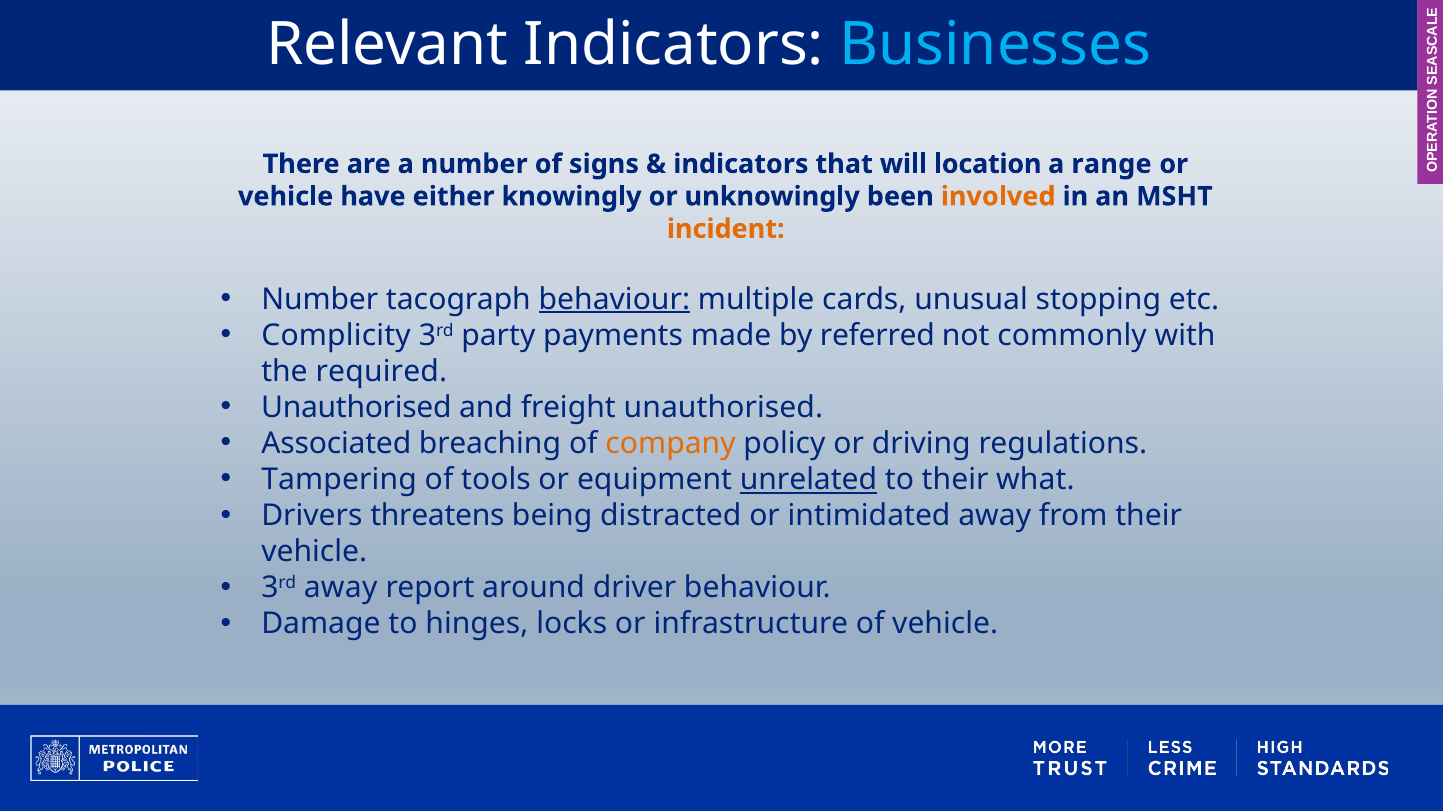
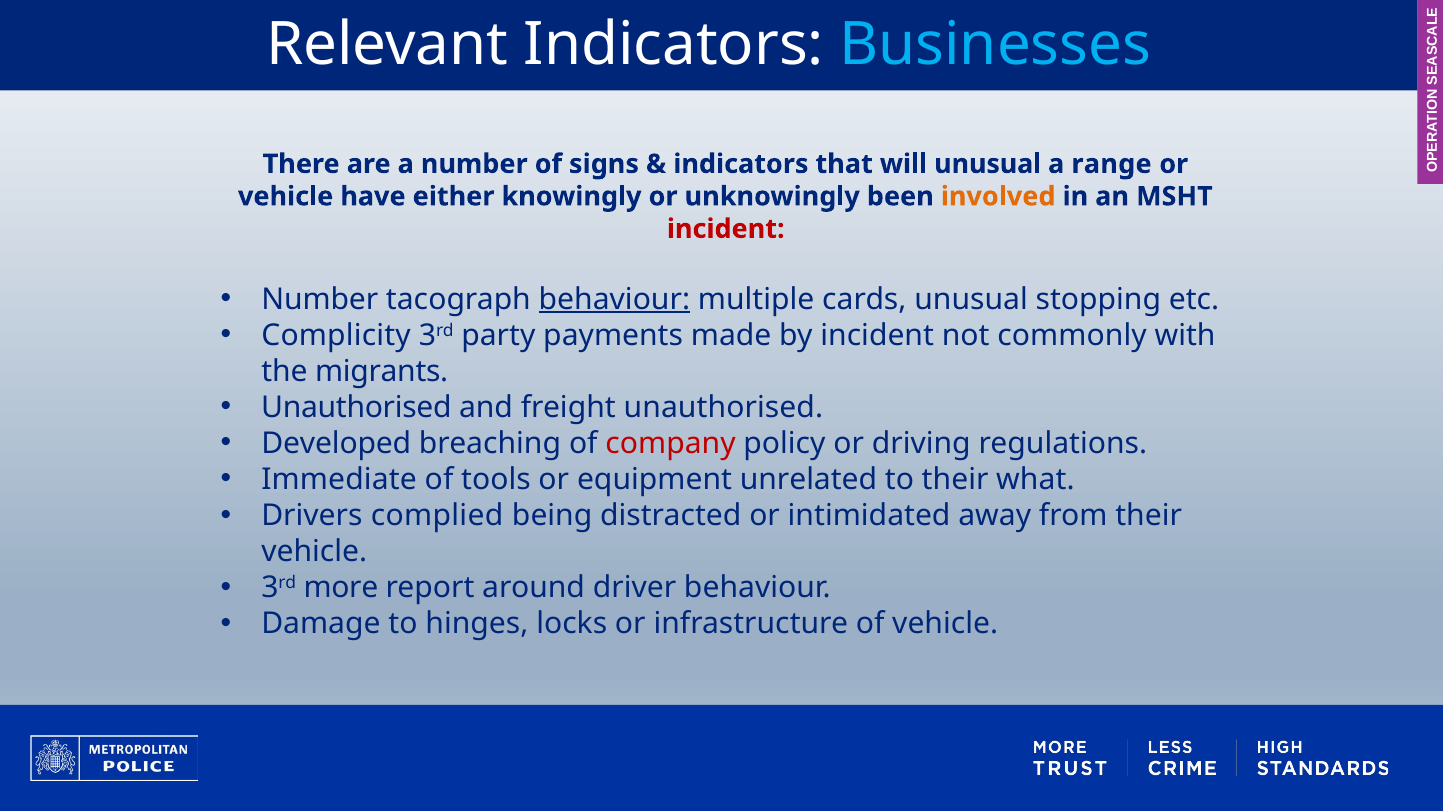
will location: location -> unusual (988, 164)
incident colour: orange -> red (726, 229)
by referred: referred -> incident (877, 336)
required: required -> migrants (382, 372)
Associated: Associated -> Developed (336, 444)
company colour: orange -> red (671, 444)
Tampering: Tampering -> Immediate (339, 480)
unrelated underline: present -> none (808, 480)
threatens: threatens -> complied (437, 516)
3rd away: away -> more (341, 588)
